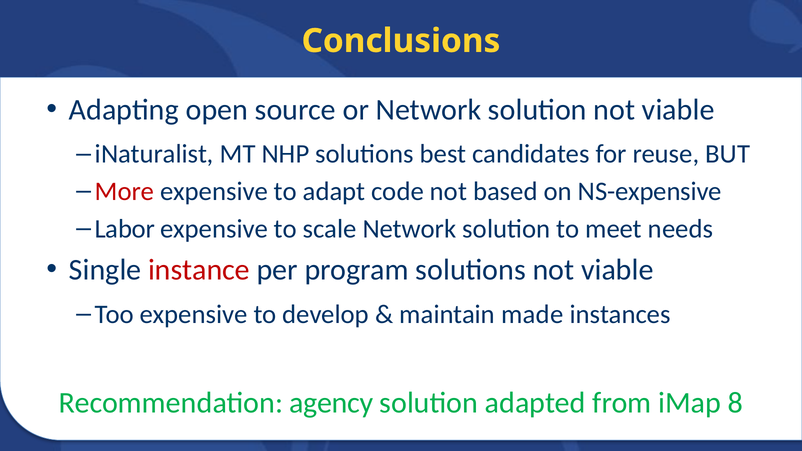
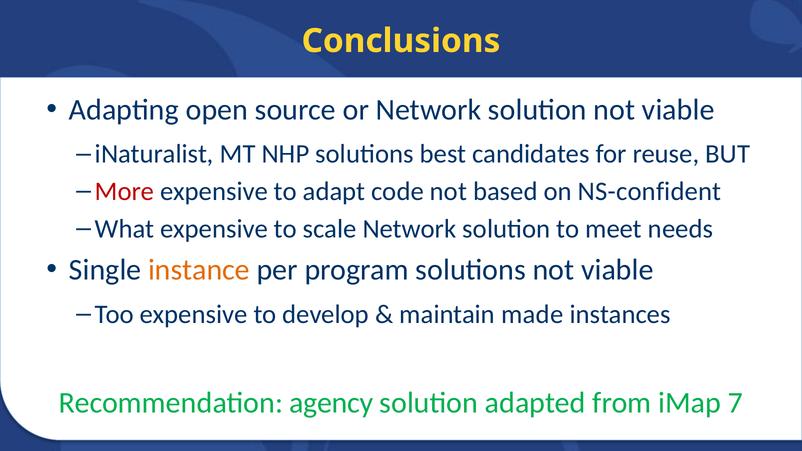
NS-expensive: NS-expensive -> NS-confident (650, 192)
Labor: Labor -> What (125, 229)
instance colour: red -> orange (199, 270)
8: 8 -> 7 (735, 403)
